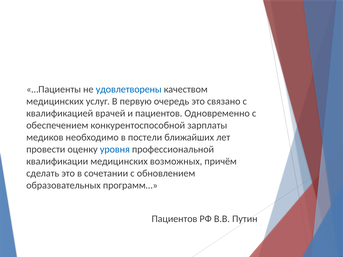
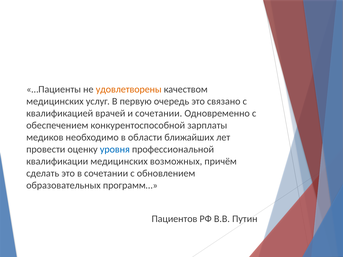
удовлетворены colour: blue -> orange (129, 89)
и пациентов: пациентов -> сочетании (159, 113)
постели: постели -> области (145, 137)
